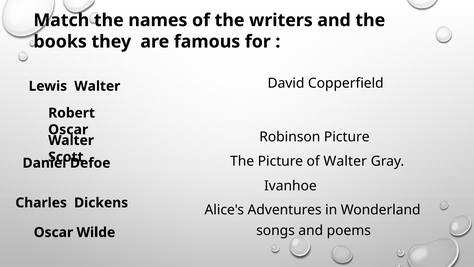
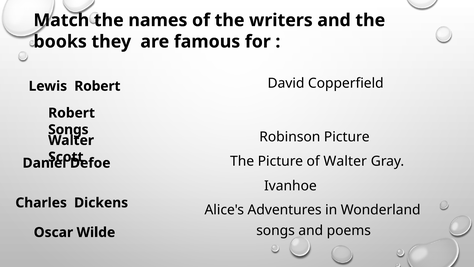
Lewis Walter: Walter -> Robert (97, 86)
Oscar: Oscar -> Songs (68, 129)
